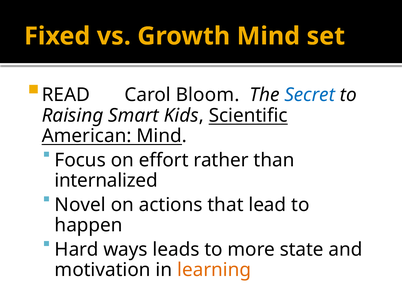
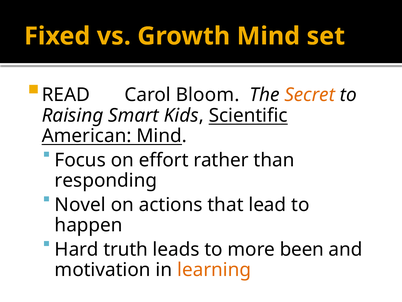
Secret colour: blue -> orange (310, 95)
internalized: internalized -> responding (106, 180)
ways: ways -> truth (126, 249)
state: state -> been (302, 249)
